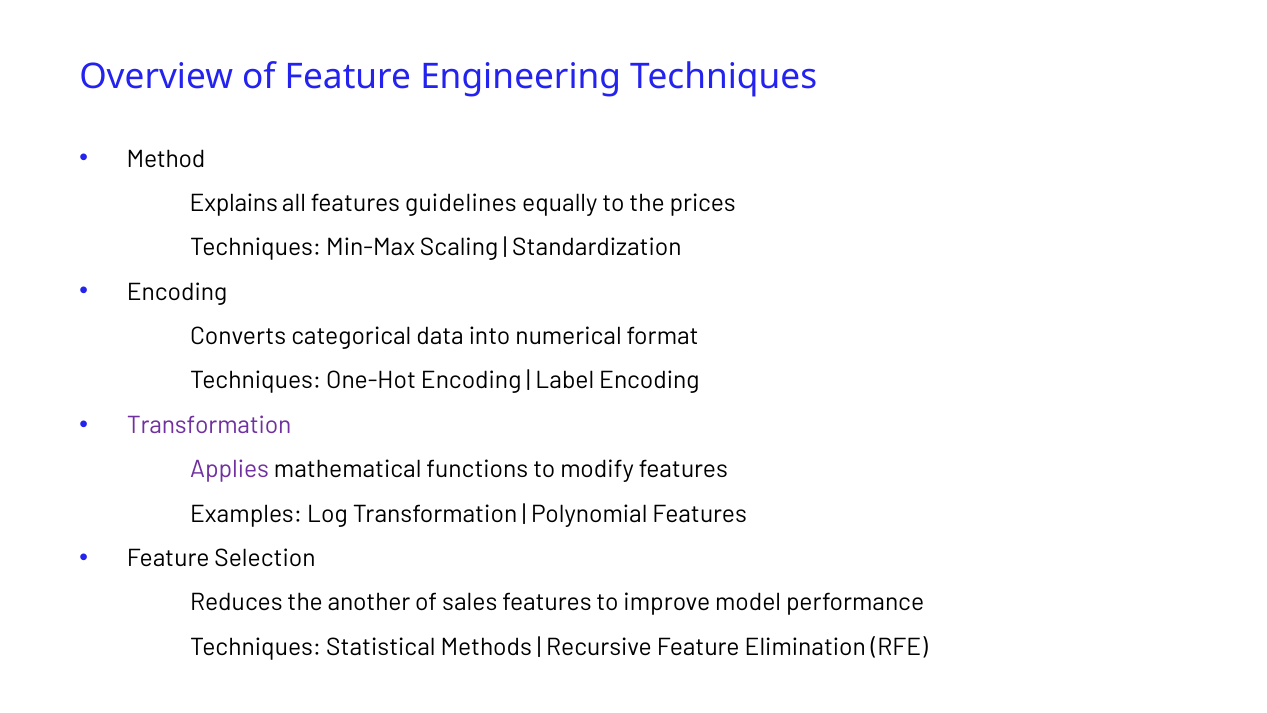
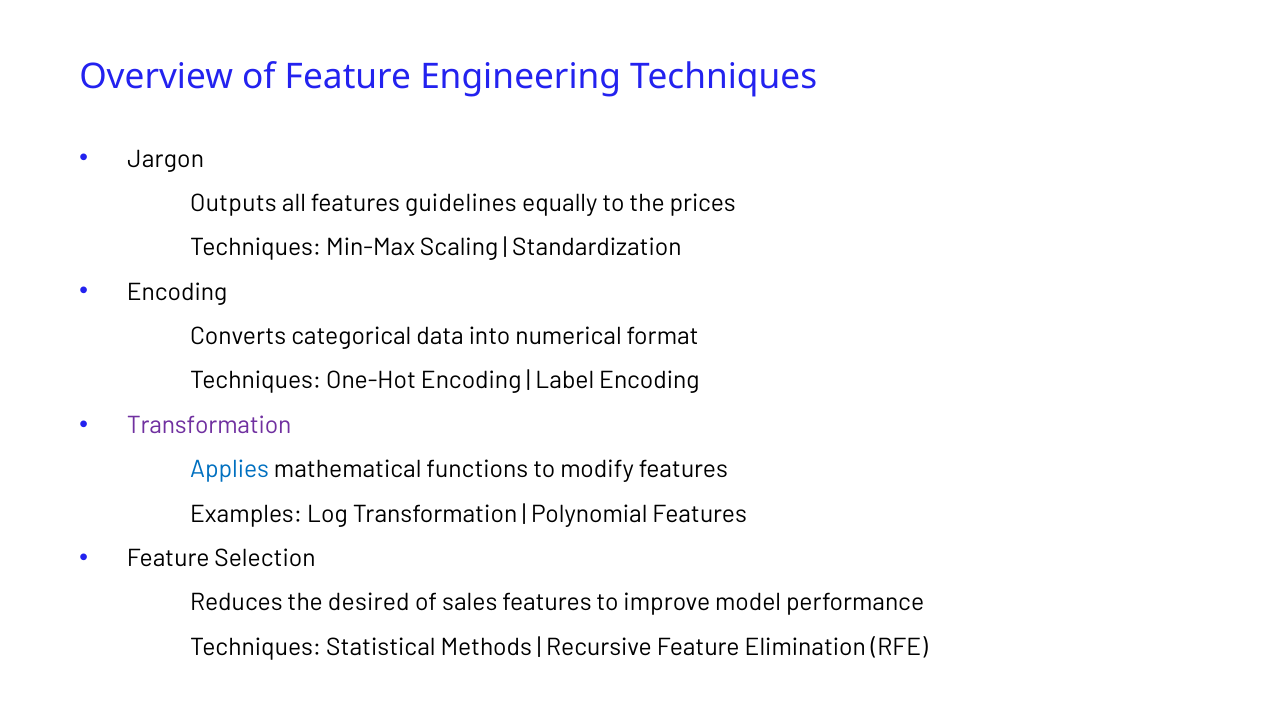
Method: Method -> Jargon (166, 159)
Explains: Explains -> Outputs (234, 203)
Applies colour: purple -> blue (230, 469)
another: another -> desired (369, 602)
